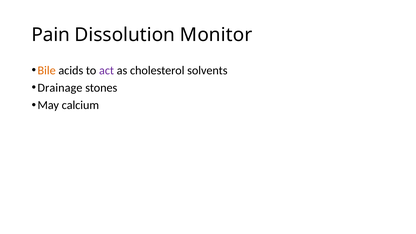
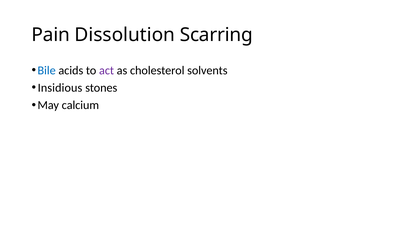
Monitor: Monitor -> Scarring (216, 35)
Bile colour: orange -> blue (47, 70)
Drainage: Drainage -> Insidious (60, 88)
